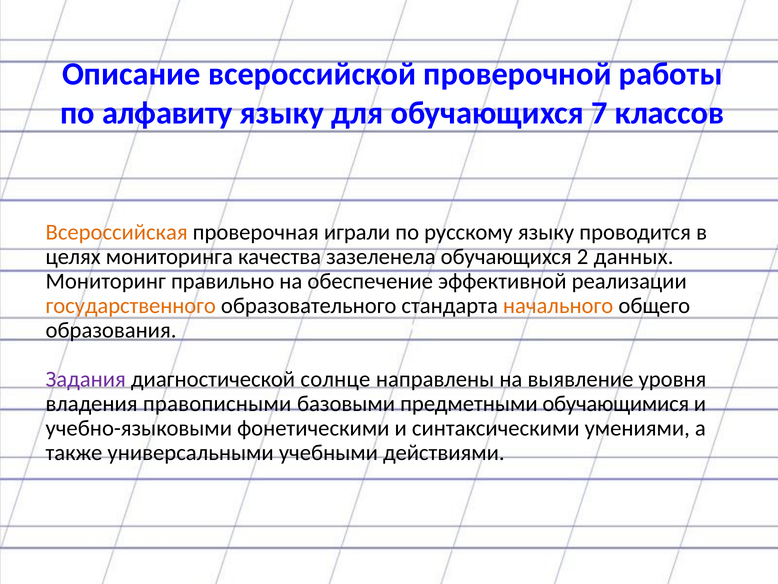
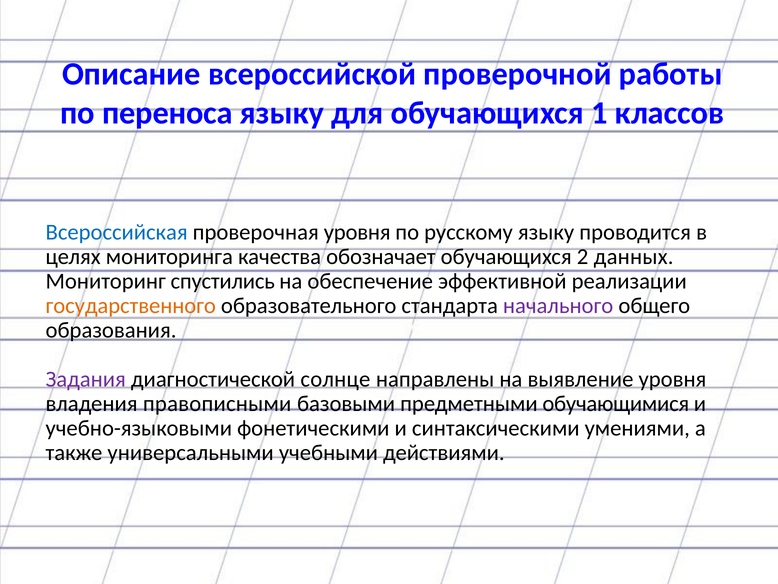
алфавиту: алфавиту -> переноса (167, 113)
7: 7 -> 1 (599, 113)
Всероссийская colour: orange -> blue (117, 232)
проверочная играли: играли -> уровня (357, 232)
зазеленела: зазеленела -> обозначает (381, 257)
правильно: правильно -> спустились (223, 281)
начального colour: orange -> purple (558, 306)
